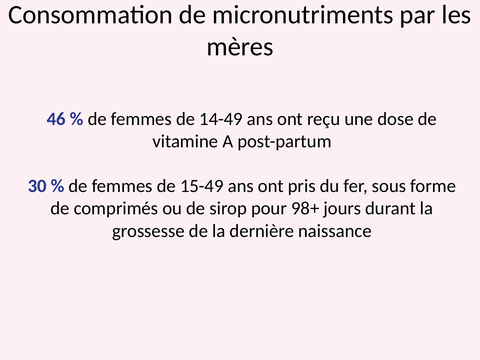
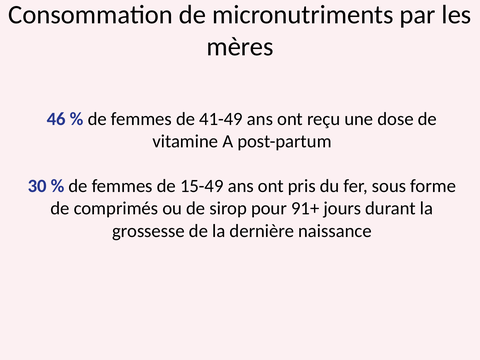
14-49: 14-49 -> 41-49 (221, 119)
98+: 98+ -> 91+ (305, 208)
